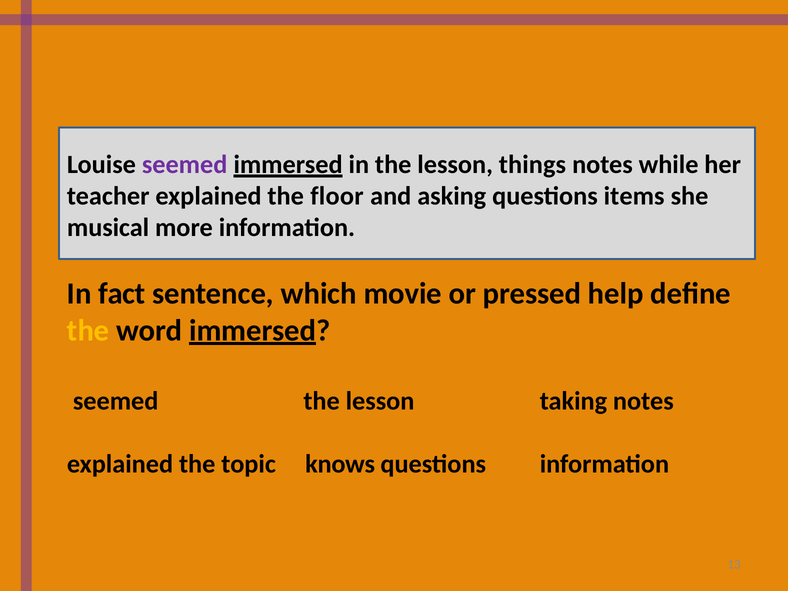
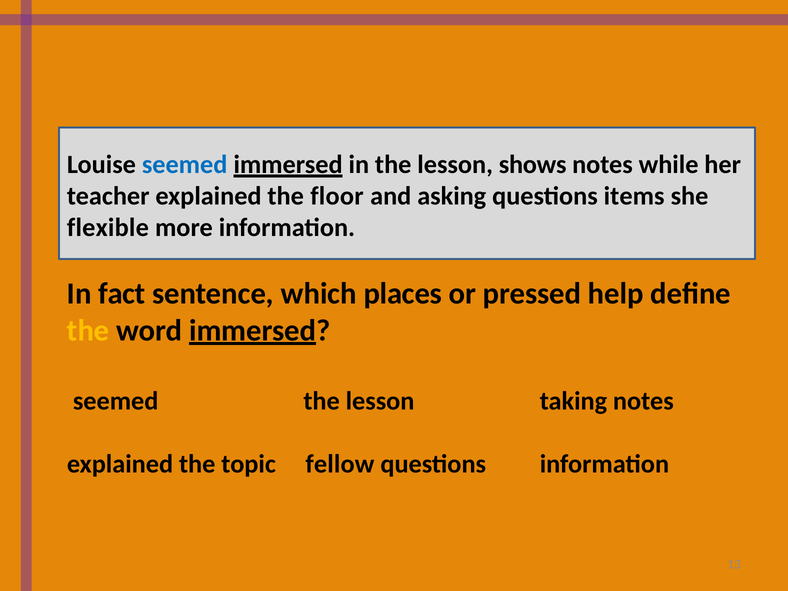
seemed colour: purple -> blue (185, 165)
things: things -> shows (533, 165)
musical: musical -> flexible (108, 228)
movie: movie -> places (403, 294)
knows: knows -> fellow (340, 464)
